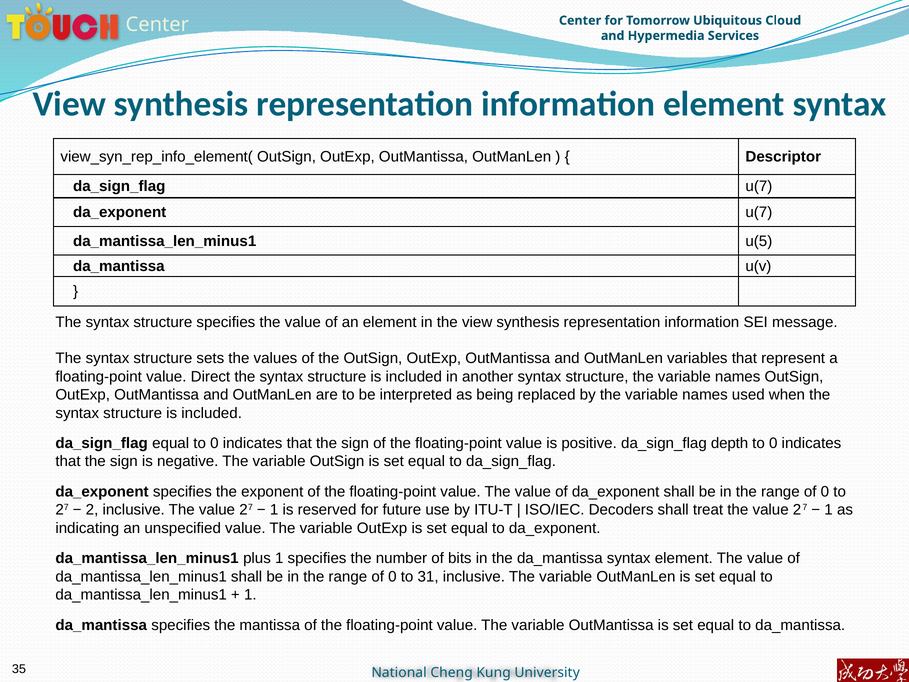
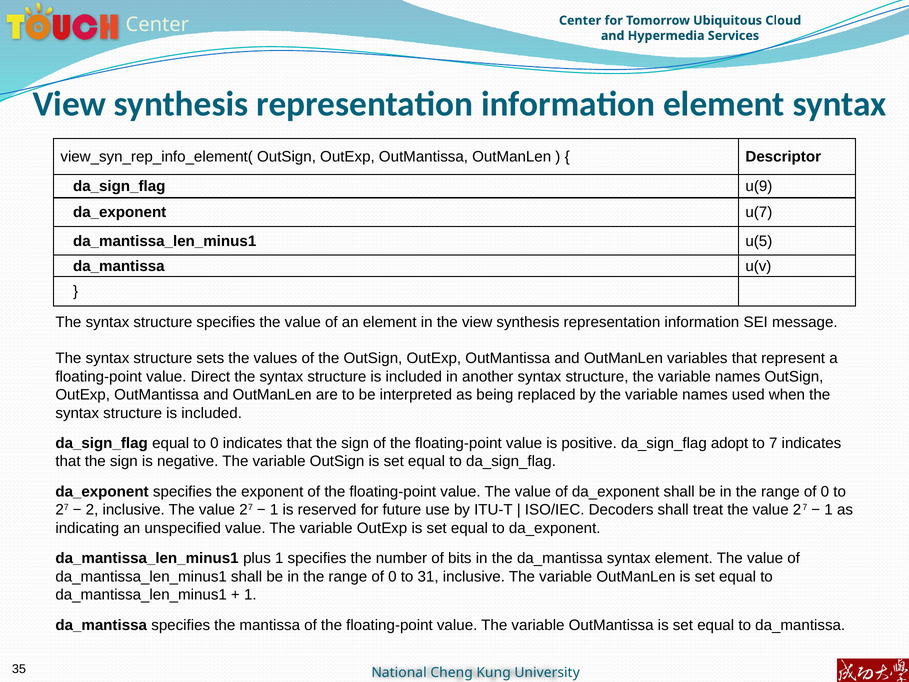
da_sign_flag u(7: u(7 -> u(9 (759, 186)
depth: depth -> adopt (730, 443)
0: 0 -> 7 (773, 443)
